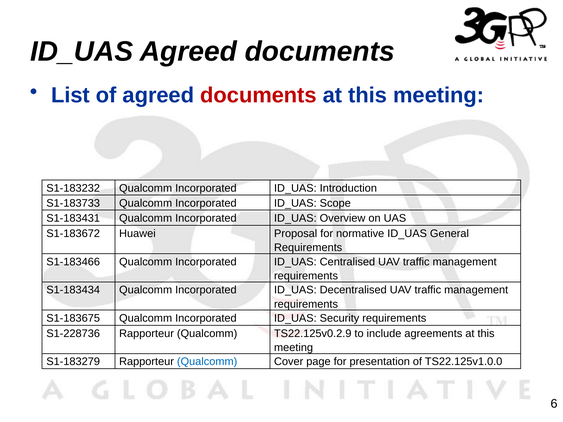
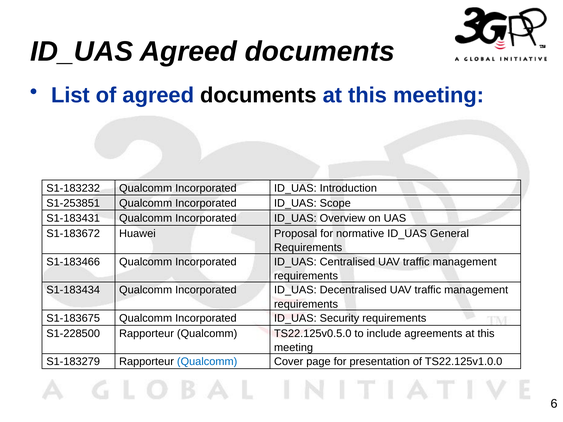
documents colour: red -> black (258, 95)
S1-183733: S1-183733 -> S1-253851 (73, 203)
S1-228736: S1-228736 -> S1-228500 (73, 334)
TS22.125v0.2.9: TS22.125v0.2.9 -> TS22.125v0.5.0 (313, 334)
